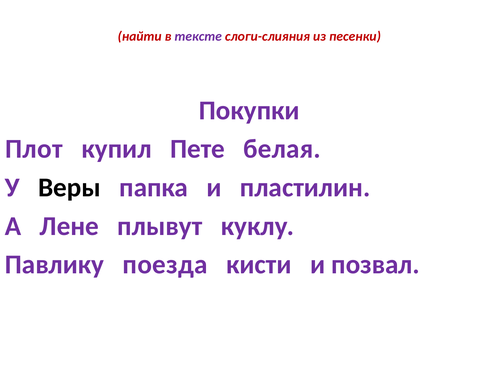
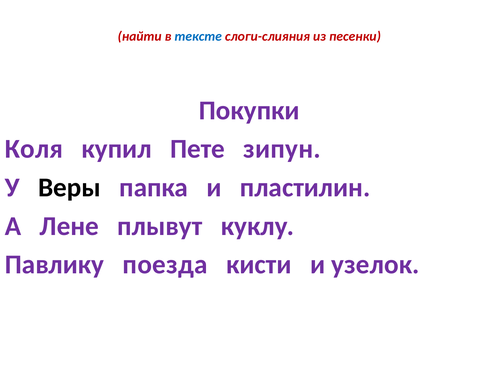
тексте colour: purple -> blue (198, 36)
Плот: Плот -> Коля (34, 149)
белая: белая -> зипун (282, 149)
позвал: позвал -> узелок (375, 264)
